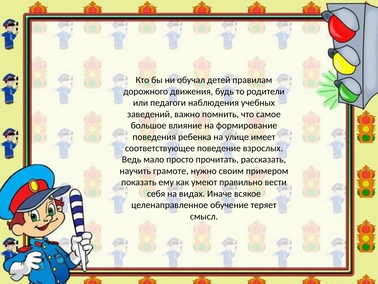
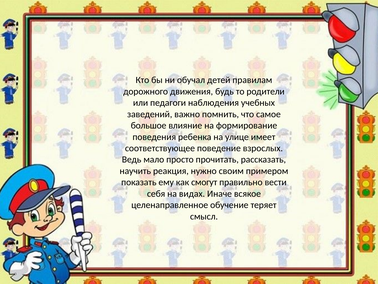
грамоте: грамоте -> реакция (171, 171)
умеют: умеют -> смогут (204, 182)
